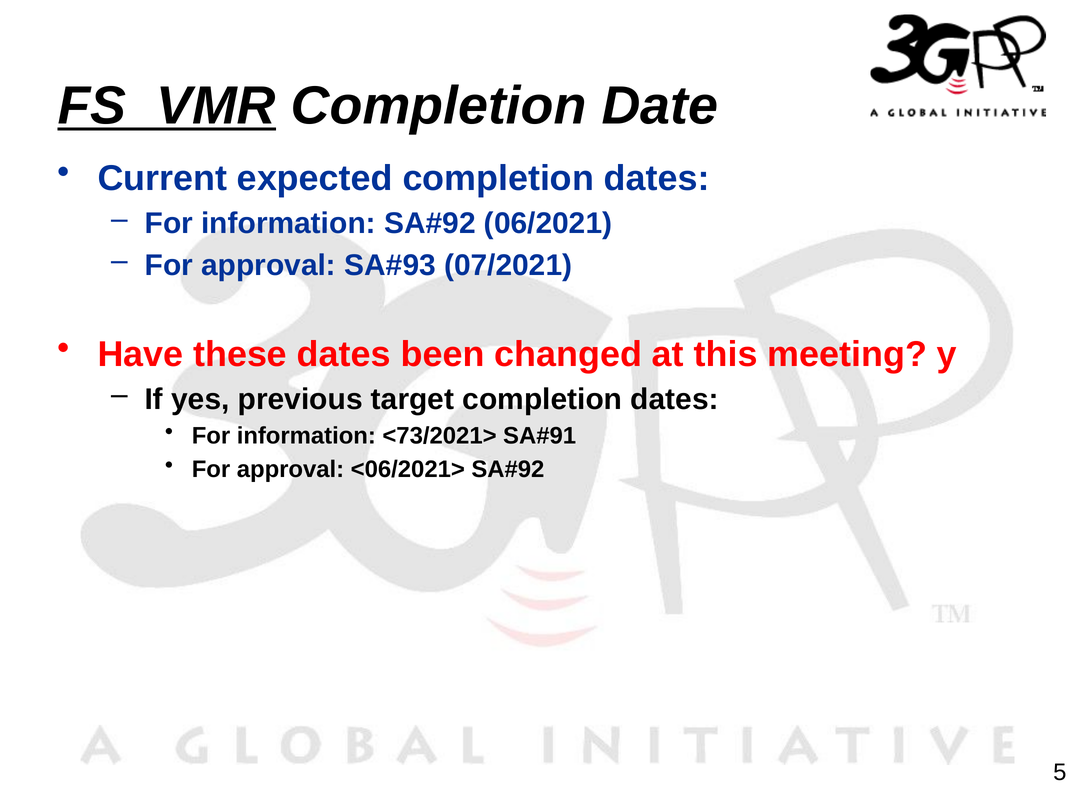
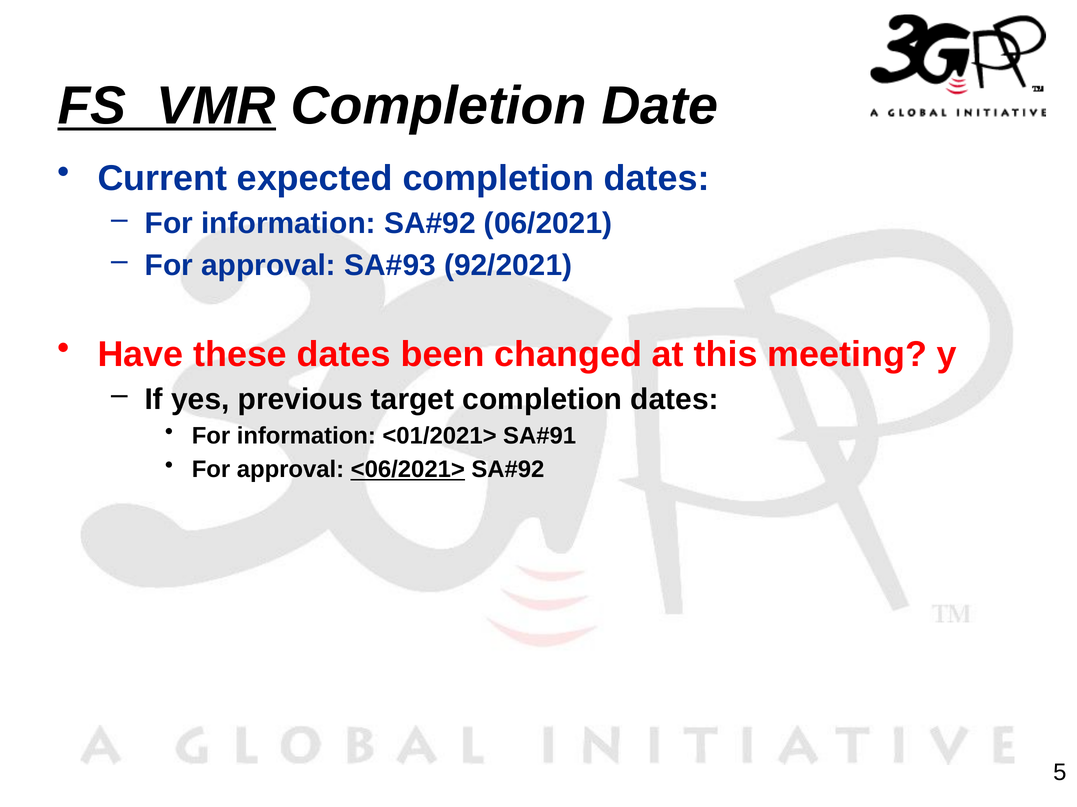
07/2021: 07/2021 -> 92/2021 (508, 266)
<73/2021>: <73/2021> -> <01/2021> (440, 436)
<06/2021> underline: none -> present (408, 470)
